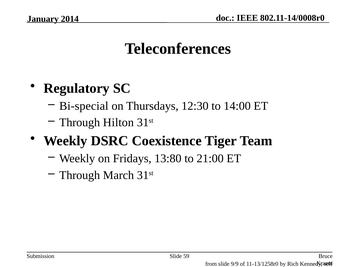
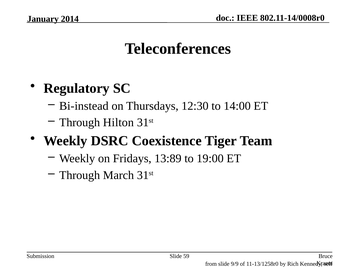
Bi-special: Bi-special -> Bi-instead (84, 106)
13:80: 13:80 -> 13:89 (168, 158)
21:00: 21:00 -> 19:00 (210, 158)
